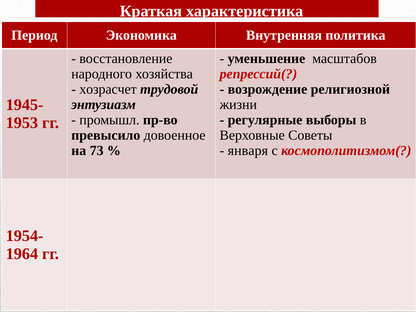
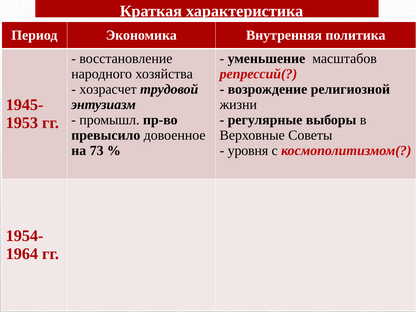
января: января -> уровня (248, 150)
